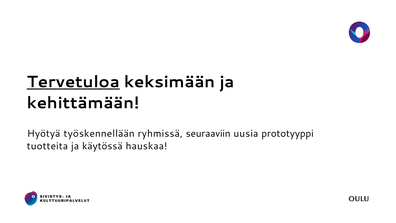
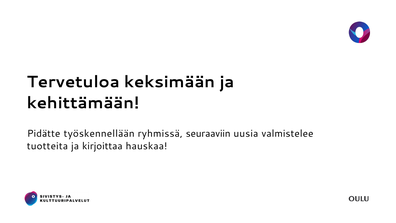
Tervetuloa underline: present -> none (73, 82)
Hyötyä: Hyötyä -> Pidätte (44, 133)
prototyyppi: prototyyppi -> valmistelee (287, 133)
käytössä: käytössä -> kirjoittaa (102, 146)
